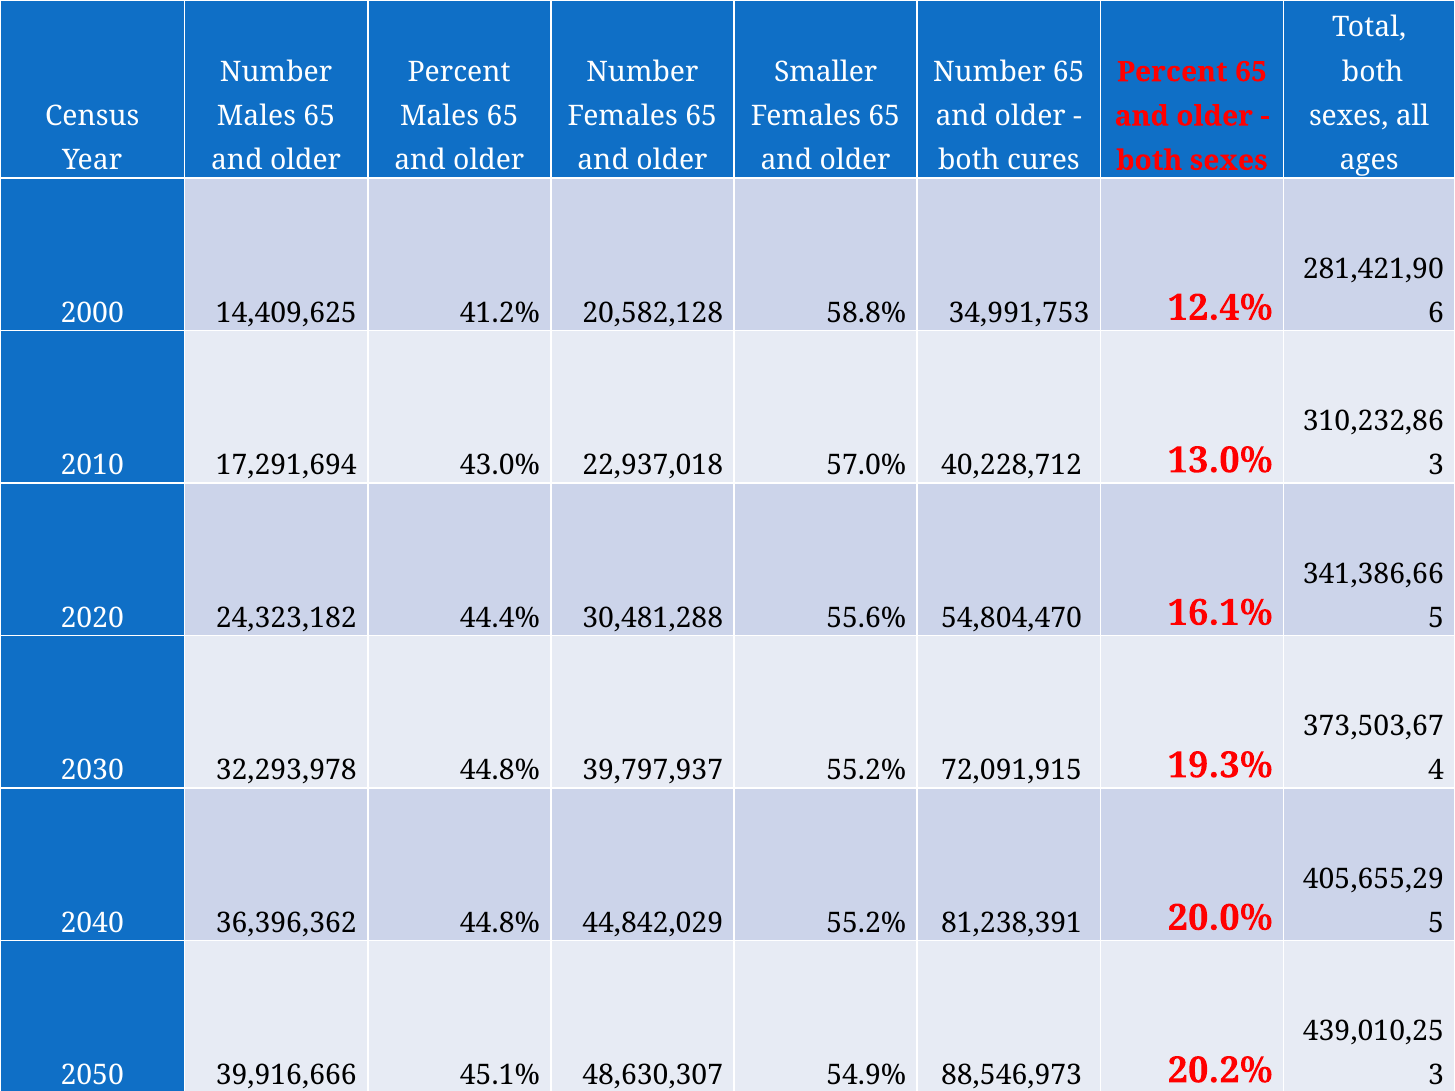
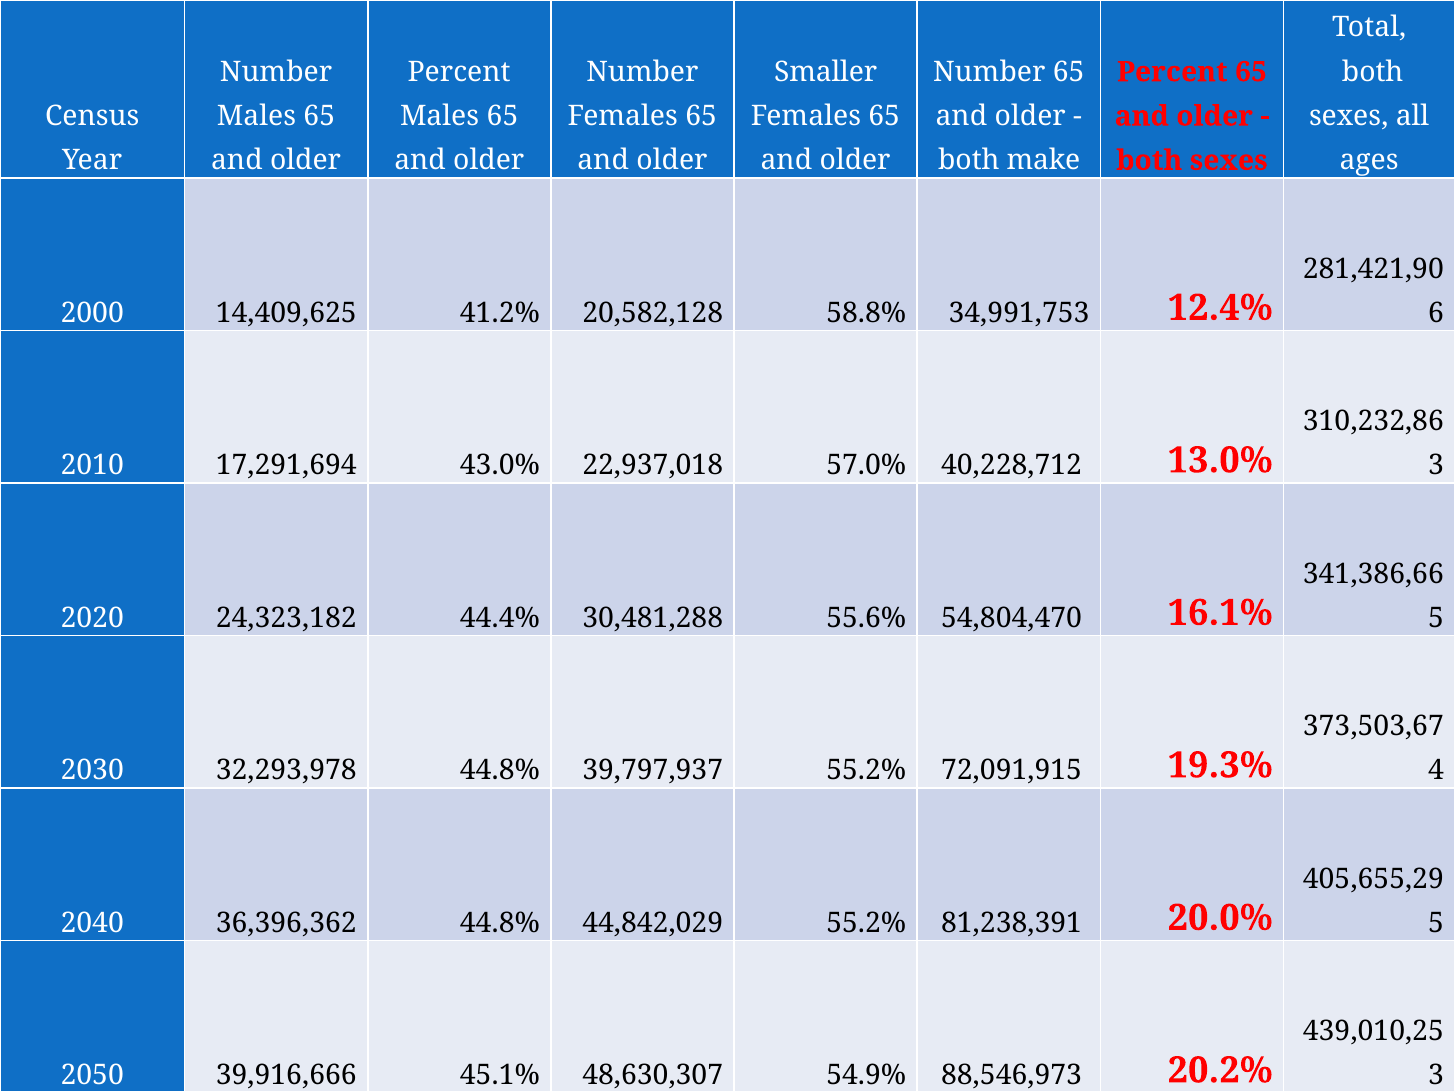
cures: cures -> make (1043, 161)
